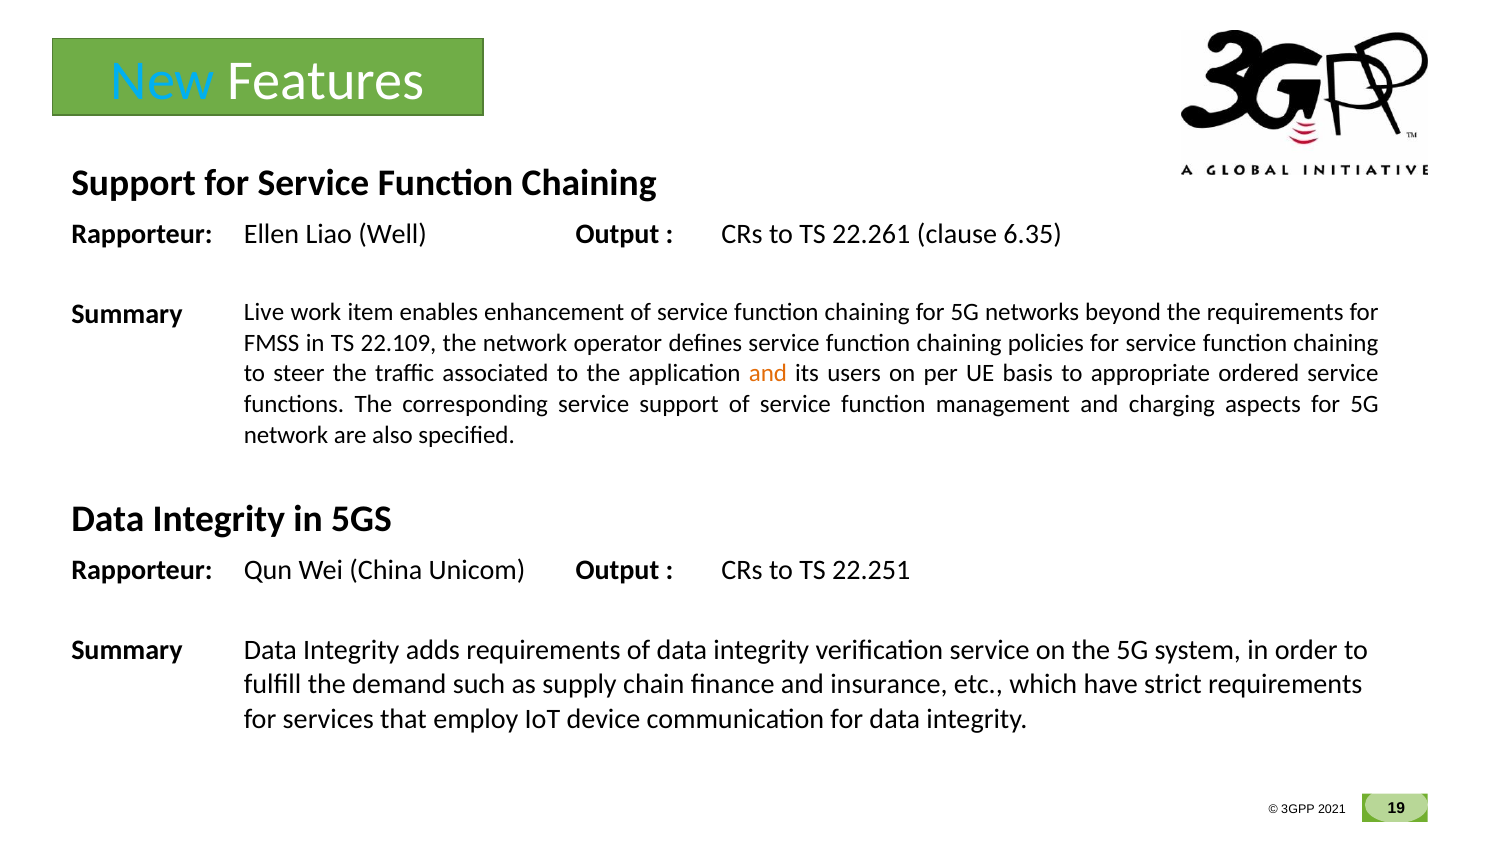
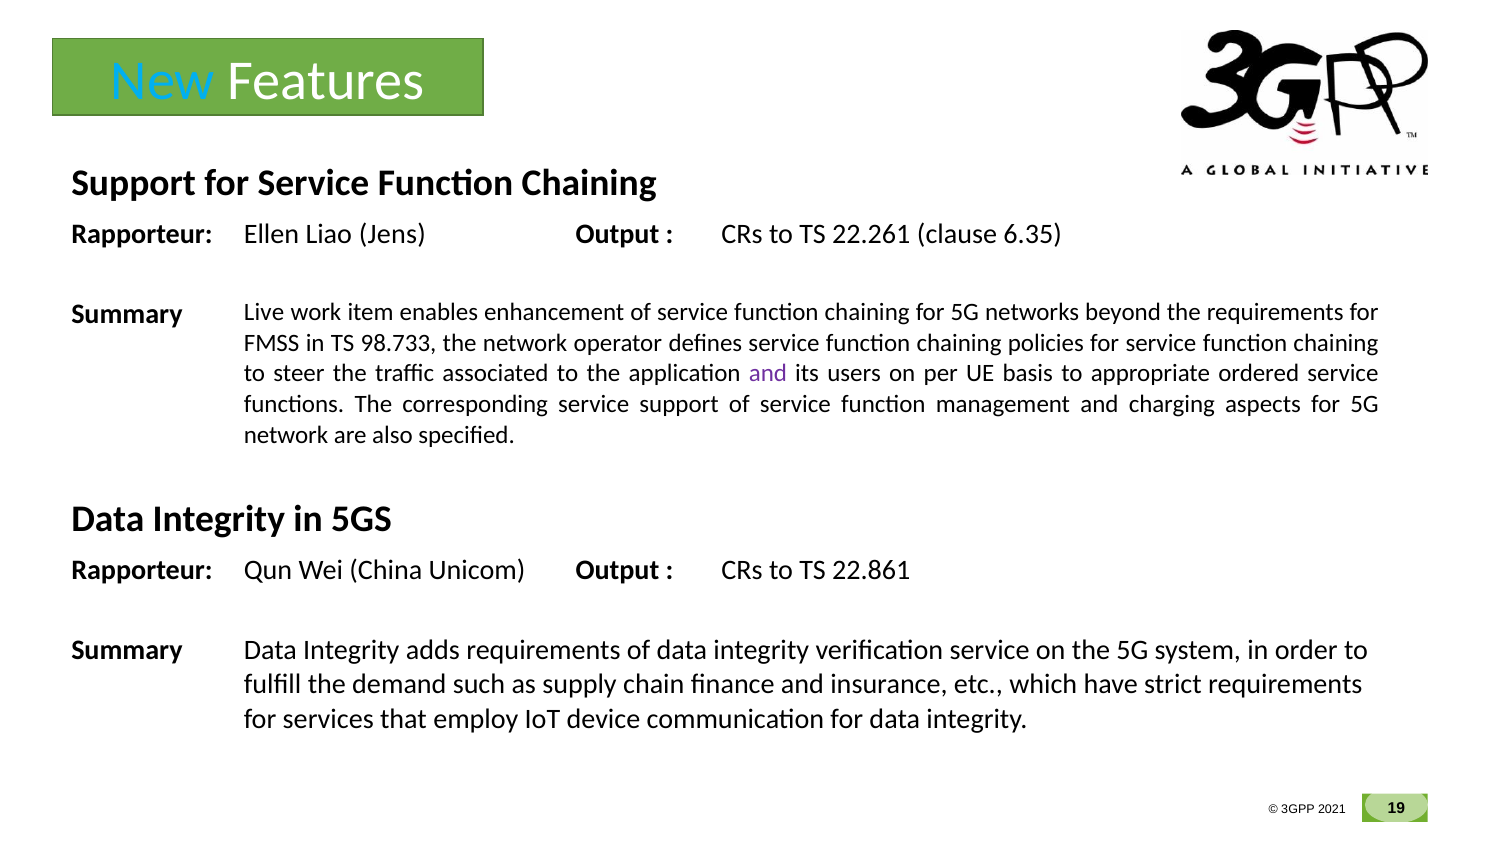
Well: Well -> Jens (392, 235)
22.109: 22.109 -> 98.733 (399, 343)
and colour: orange -> purple (768, 374)
22.251: 22.251 -> 22.861 (871, 571)
